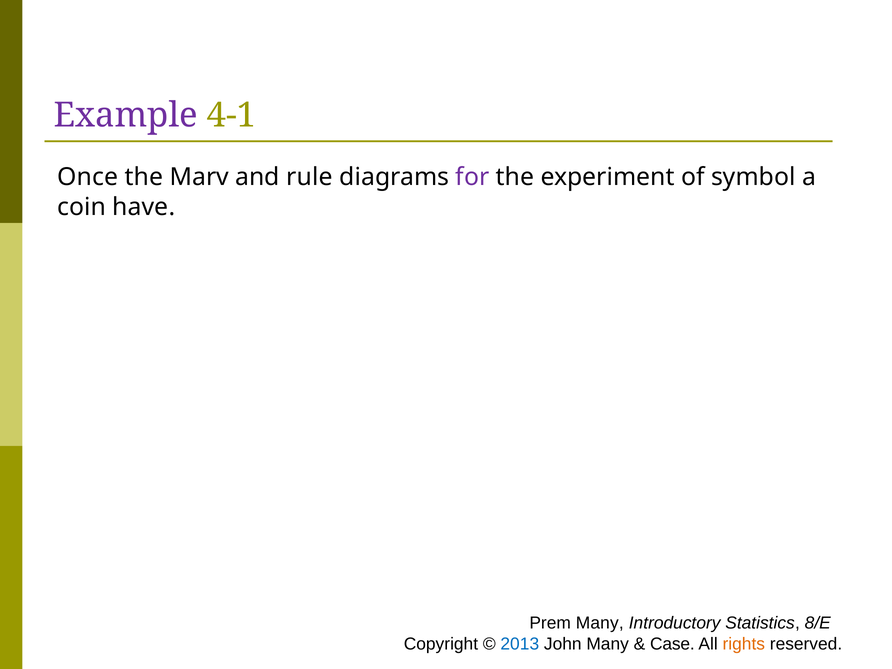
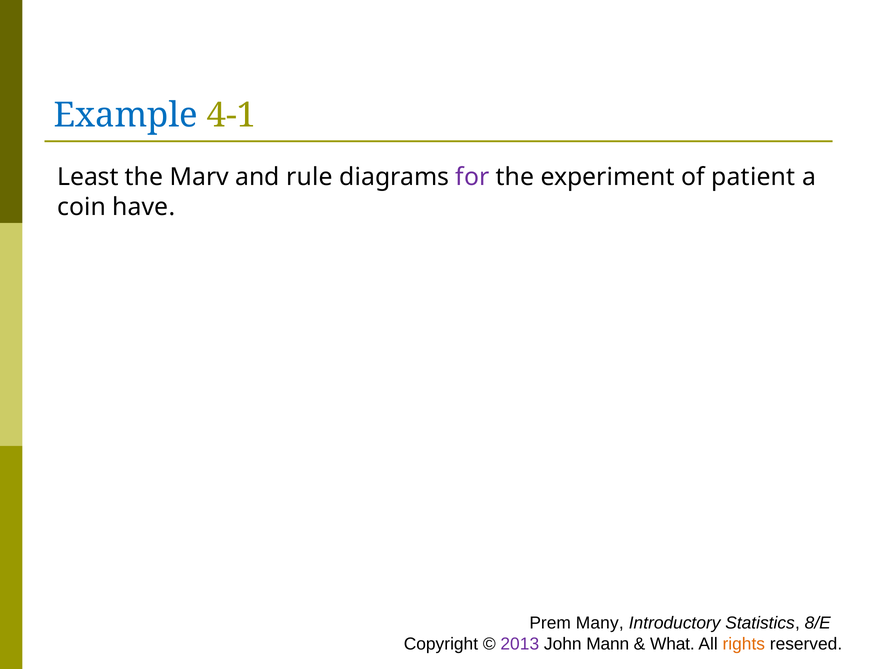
Example colour: purple -> blue (126, 115)
Once: Once -> Least (88, 177)
symbol: symbol -> patient (753, 177)
2013 colour: blue -> purple (520, 644)
John Many: Many -> Mann (608, 644)
Case: Case -> What (672, 644)
